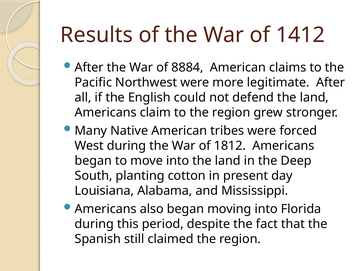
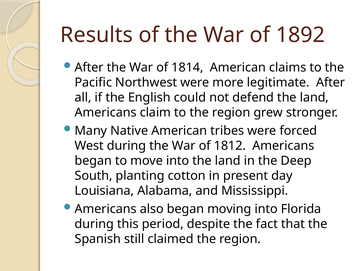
1412: 1412 -> 1892 (300, 35)
8884: 8884 -> 1814 (187, 67)
